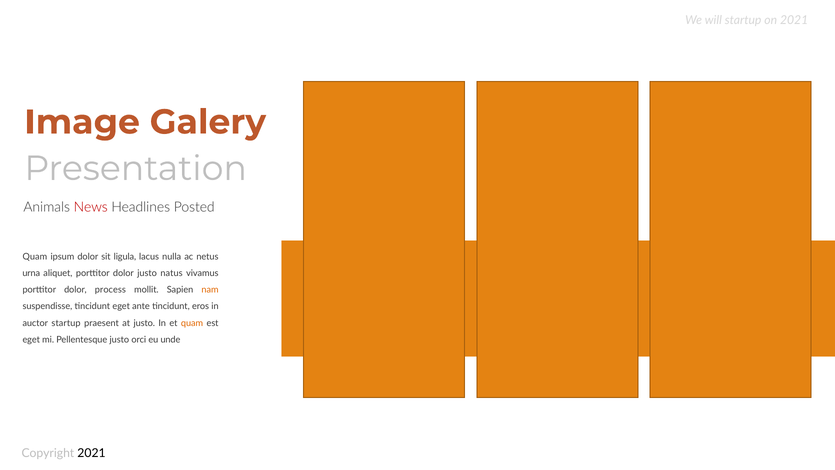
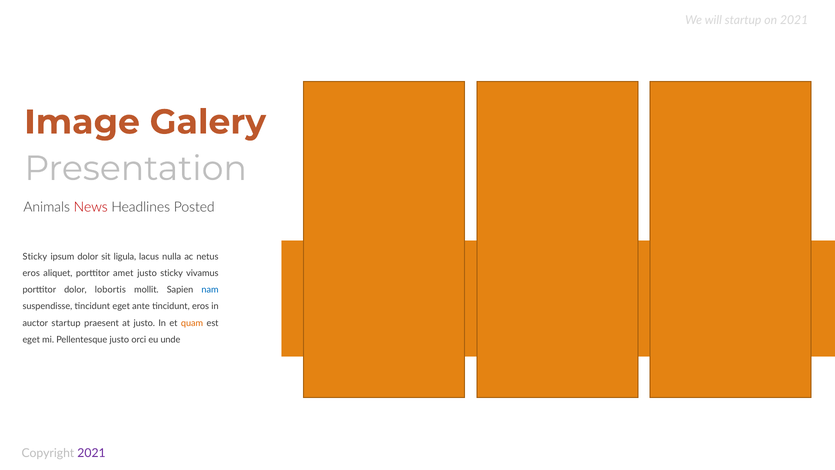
Quam: Quam -> Sticky (35, 256)
urna: urna -> eros (31, 273)
aliquet porttitor dolor: dolor -> amet (123, 273)
justo natus: natus -> sticky (172, 273)
process: process -> lobortis (110, 290)
nam colour: orange -> blue (210, 290)
2021 colour: black -> purple (92, 453)
